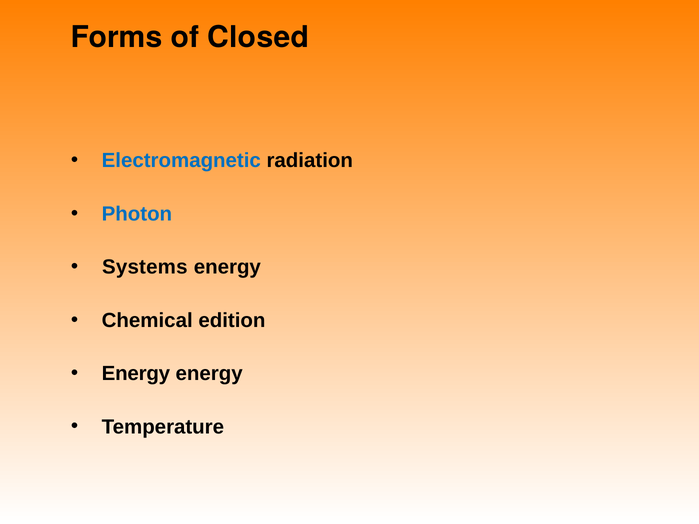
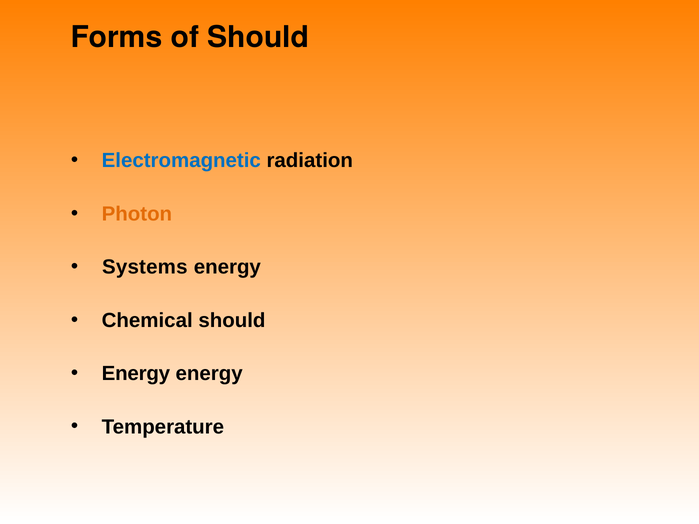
of Closed: Closed -> Should (258, 37)
Photon colour: blue -> orange (137, 214)
Chemical edition: edition -> should (232, 321)
